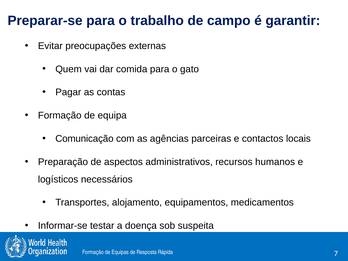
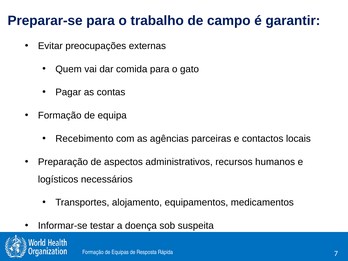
Comunicação: Comunicação -> Recebimento (84, 139)
